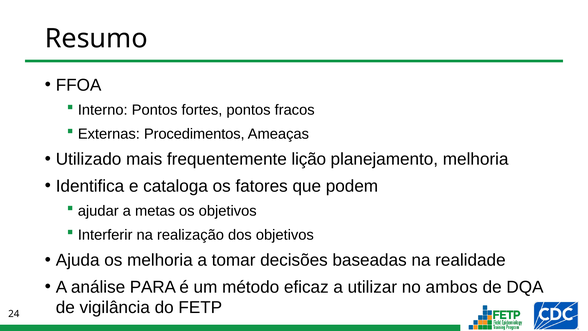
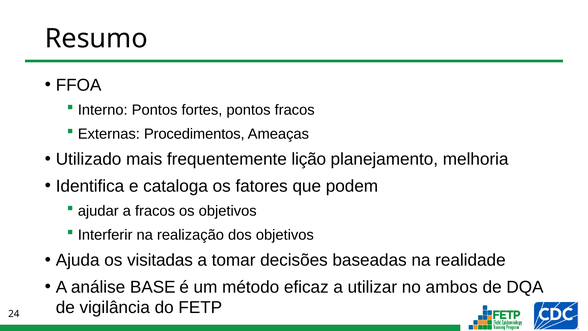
a metas: metas -> fracos (155, 211)
os melhoria: melhoria -> visitadas (160, 260)
PARA: PARA -> BASE (153, 287)
